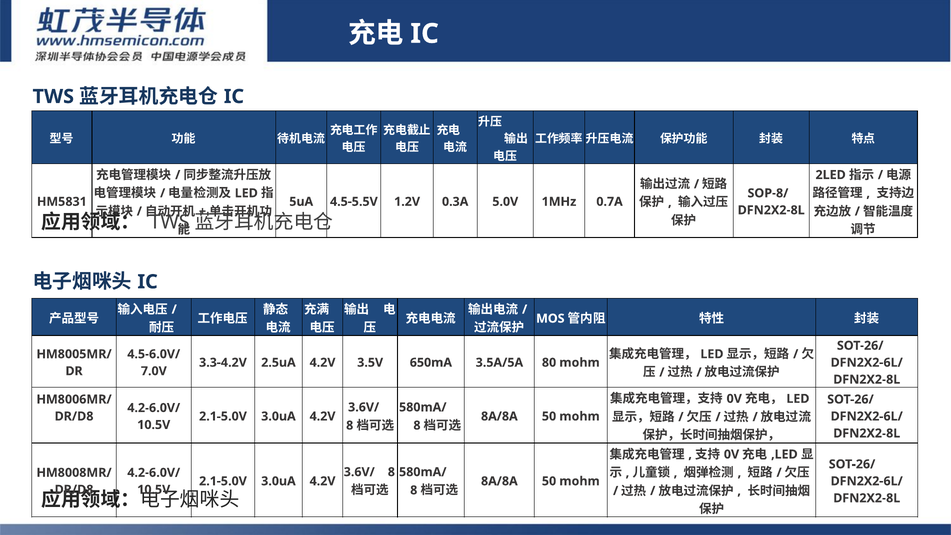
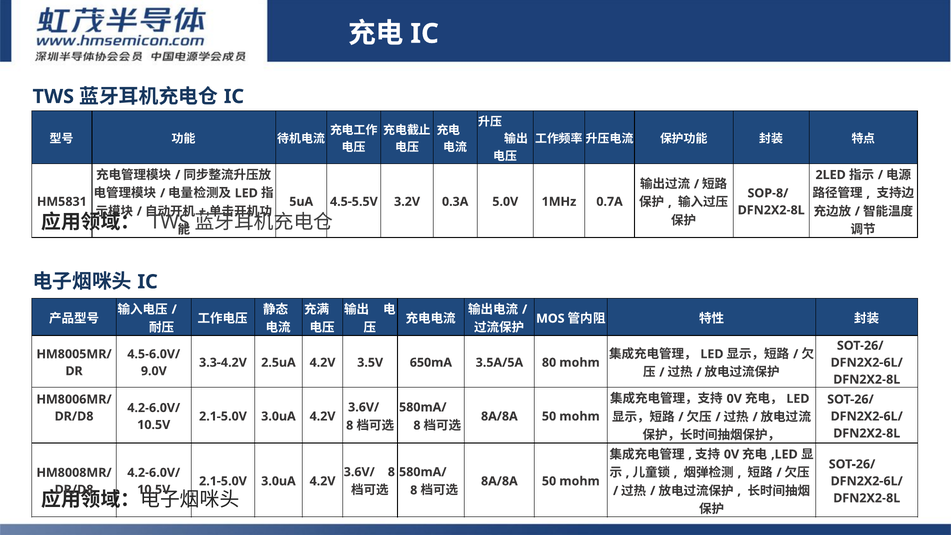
1.2V: 1.2V -> 3.2V (407, 202)
7.0V: 7.0V -> 9.0V (154, 371)
